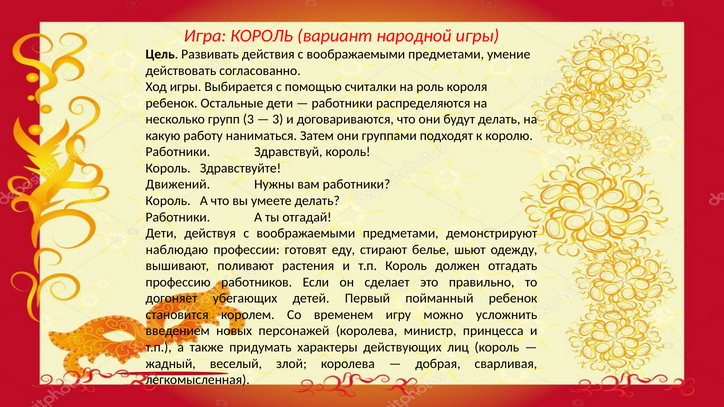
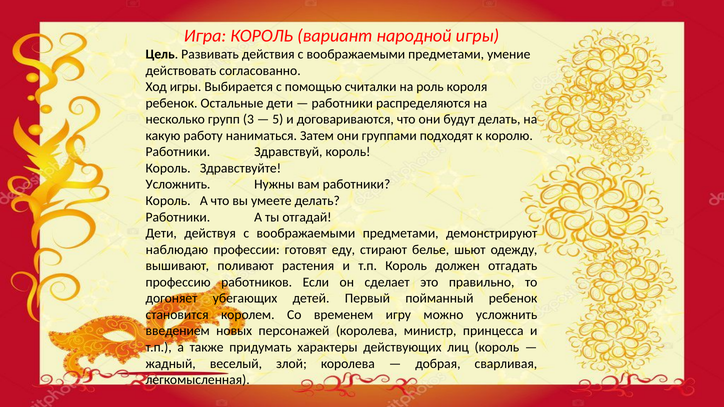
3: 3 -> 5 (278, 119)
Движений: Движений -> Усложнить (178, 185)
